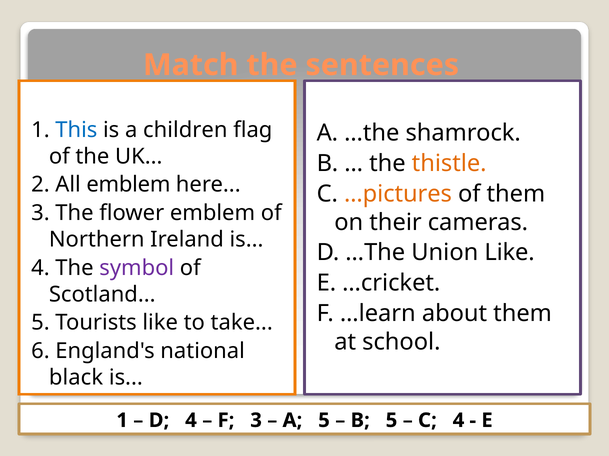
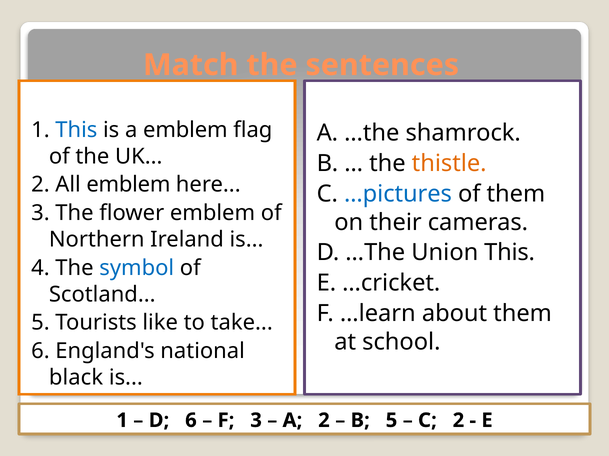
a children: children -> emblem (185, 130)
…pictures colour: orange -> blue (398, 194)
Union Like: Like -> This (510, 253)
symbol colour: purple -> blue (137, 268)
D 4: 4 -> 6 (191, 421)
A 5: 5 -> 2 (324, 421)
C 4: 4 -> 2 (458, 421)
